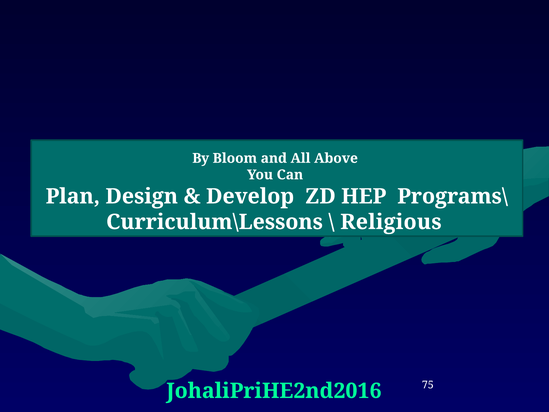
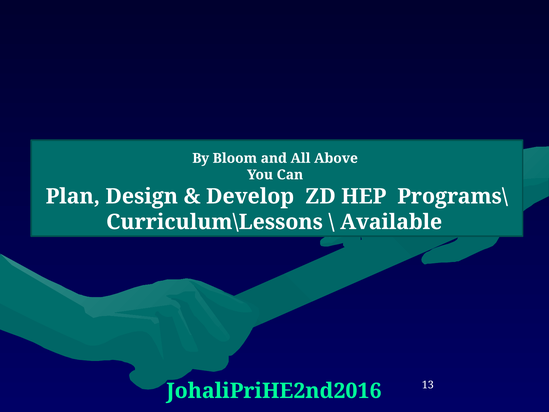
Religious: Religious -> Available (391, 222)
75: 75 -> 13 (428, 385)
